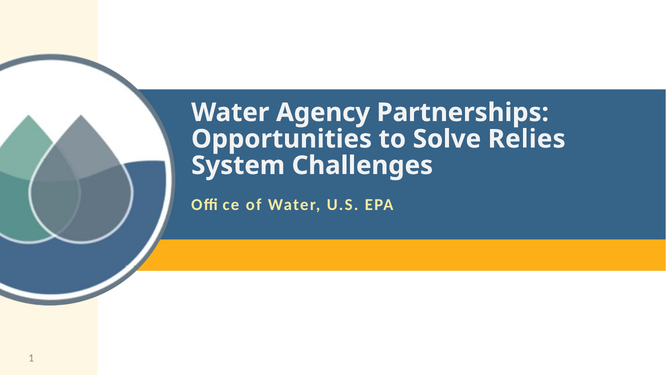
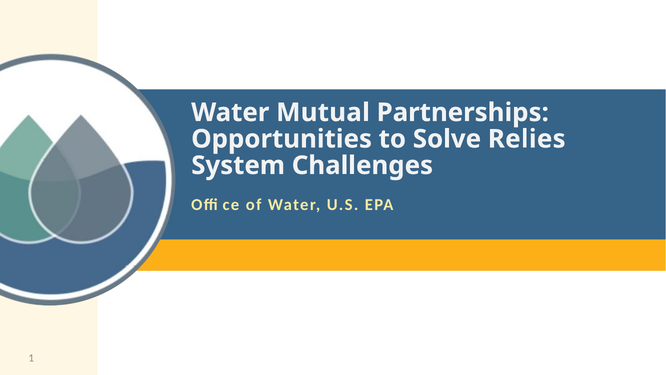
Agency: Agency -> Mutual (323, 112)
